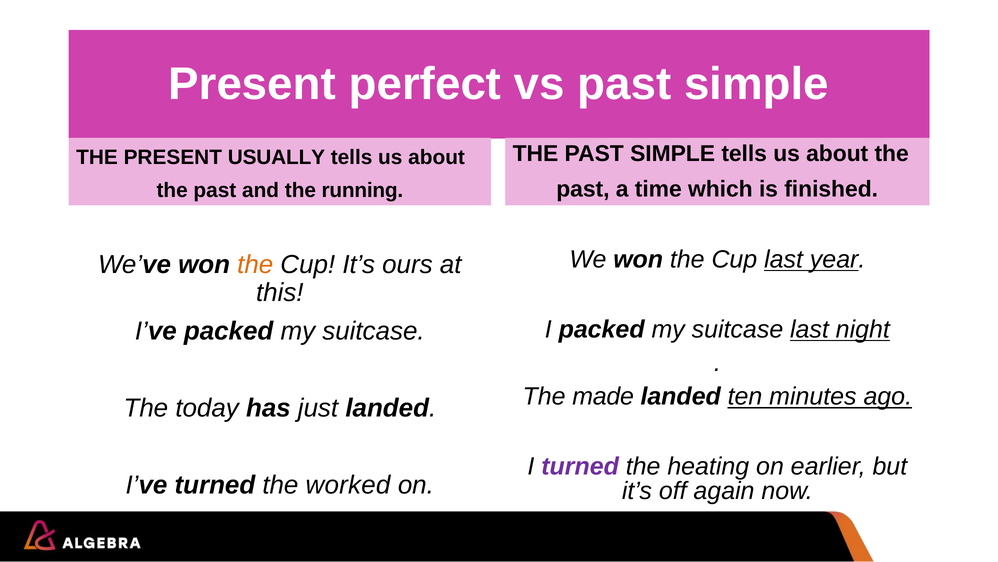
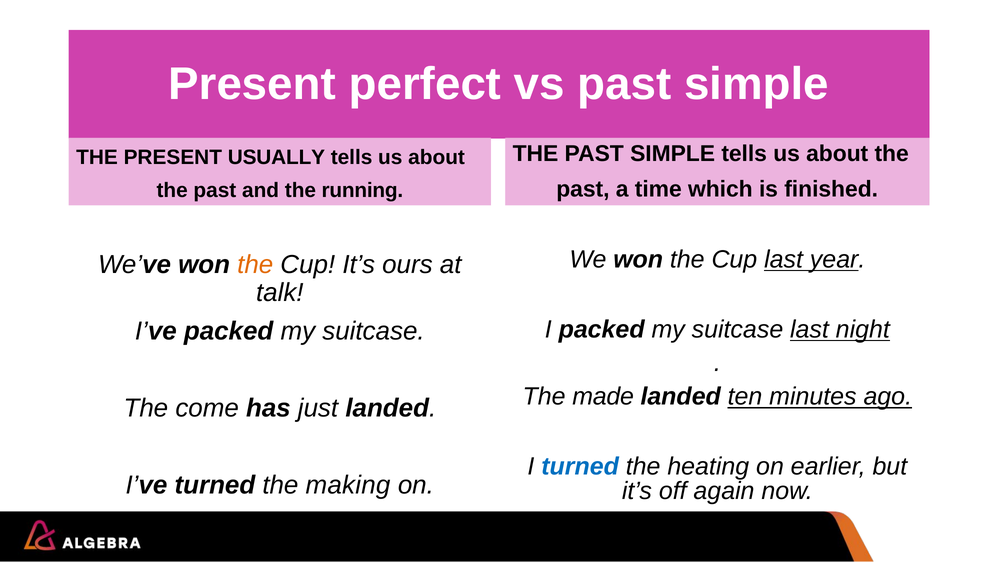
this: this -> talk (280, 292)
today: today -> come (207, 408)
turned colour: purple -> blue (580, 466)
worked: worked -> making (348, 485)
